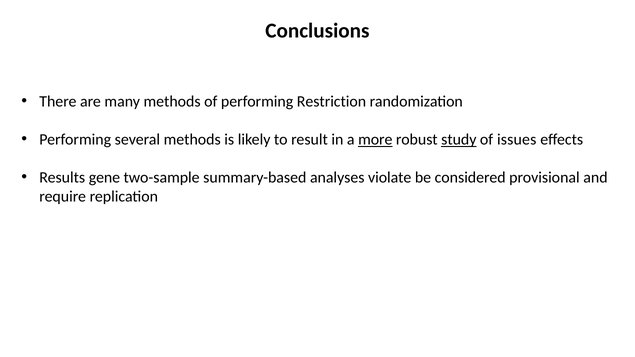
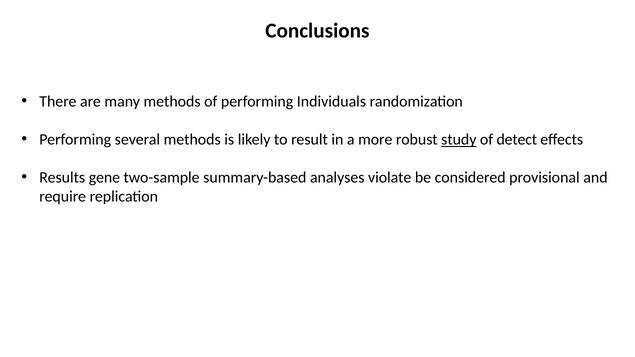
Restriction: Restriction -> Individuals (331, 102)
more underline: present -> none (375, 140)
issues: issues -> detect (517, 140)
